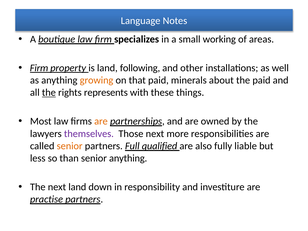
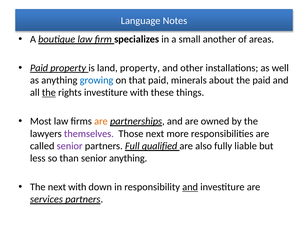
working: working -> another (219, 39)
Firm: Firm -> Paid (39, 68)
land following: following -> property (140, 68)
growing colour: orange -> blue (97, 80)
rights represents: represents -> investiture (106, 93)
senior colour: orange -> purple (70, 146)
next land: land -> with (77, 187)
and underline: none -> present (190, 187)
practise: practise -> services (46, 199)
